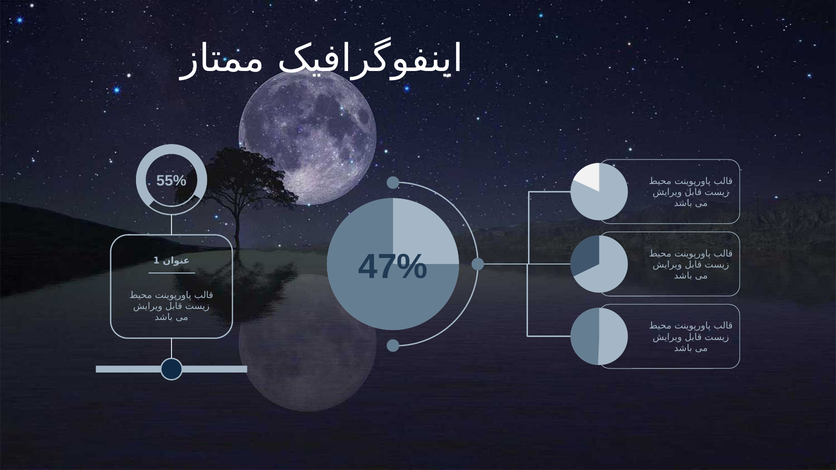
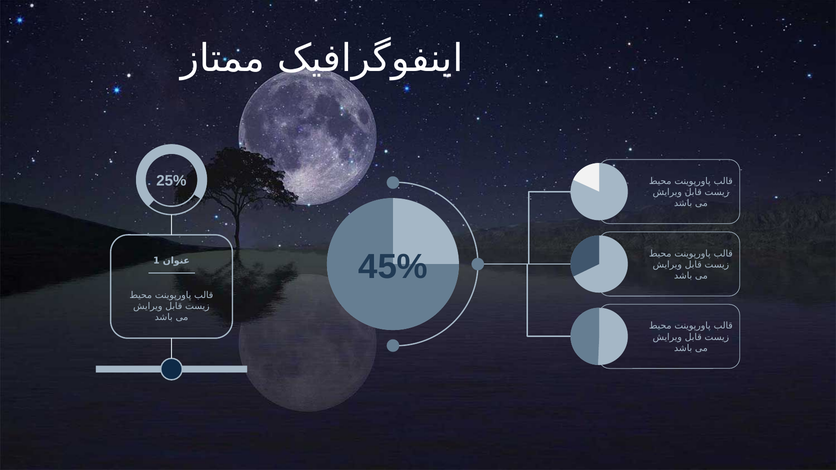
55%: 55% -> 25% (171, 181)
47%: 47% -> 45% (393, 267)
